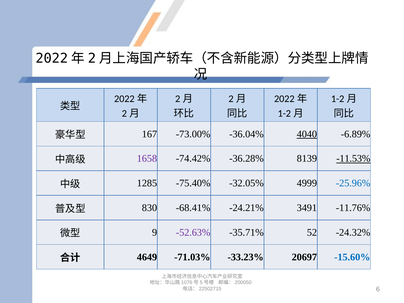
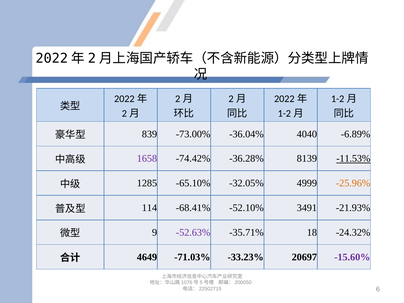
167: 167 -> 839 (149, 134)
4040 underline: present -> none (307, 134)
-75.40%: -75.40% -> -65.10% (193, 183)
-25.96% colour: blue -> orange (353, 183)
830: 830 -> 114 (149, 208)
-24.21%: -24.21% -> -52.10% (246, 208)
-11.76%: -11.76% -> -21.93% (353, 208)
52: 52 -> 18 (312, 232)
-15.60% colour: blue -> purple (352, 257)
